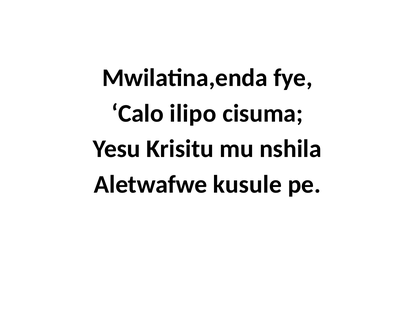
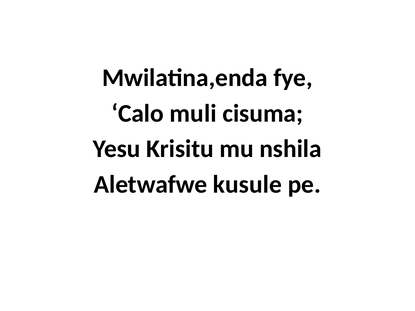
ilipo: ilipo -> muli (193, 113)
